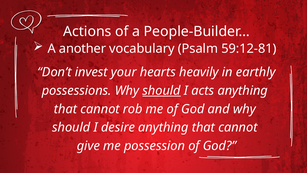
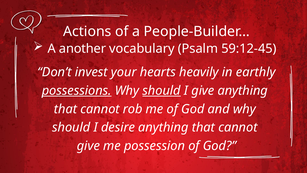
59:12-81: 59:12-81 -> 59:12-45 (249, 49)
possessions underline: none -> present (77, 90)
I acts: acts -> give (203, 90)
